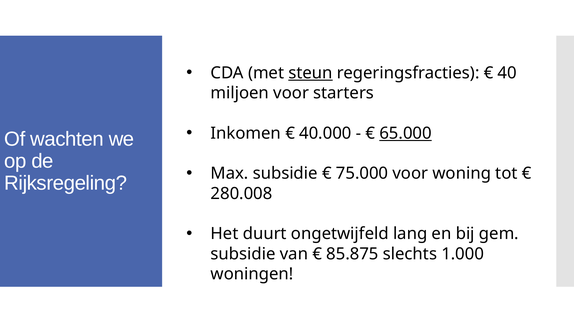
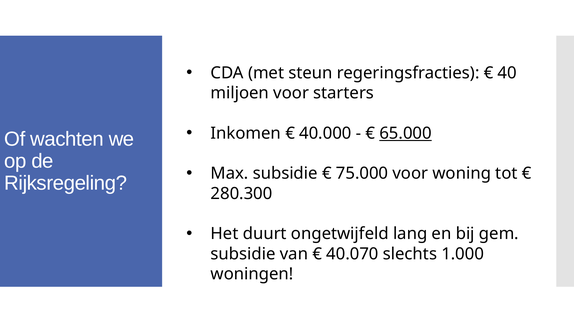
steun underline: present -> none (311, 73)
280.008: 280.008 -> 280.300 (242, 193)
85.875: 85.875 -> 40.070 (352, 254)
